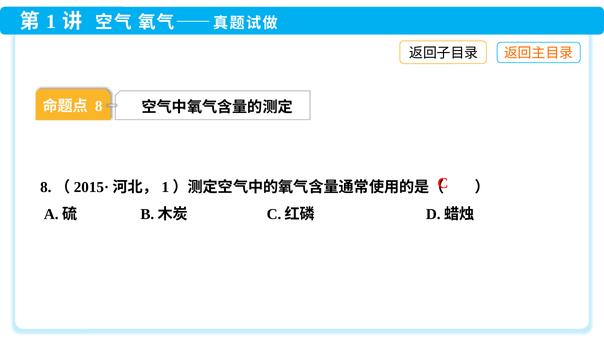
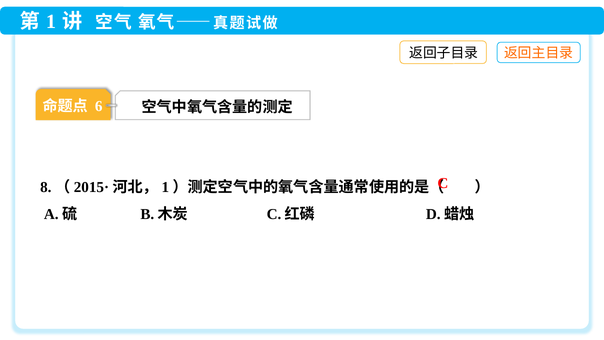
8: 8 -> 6 (99, 106)
